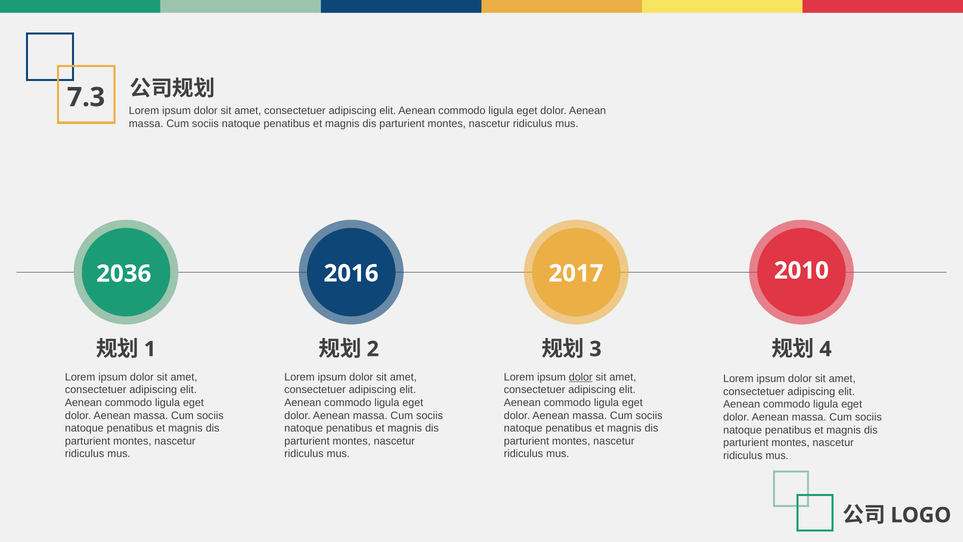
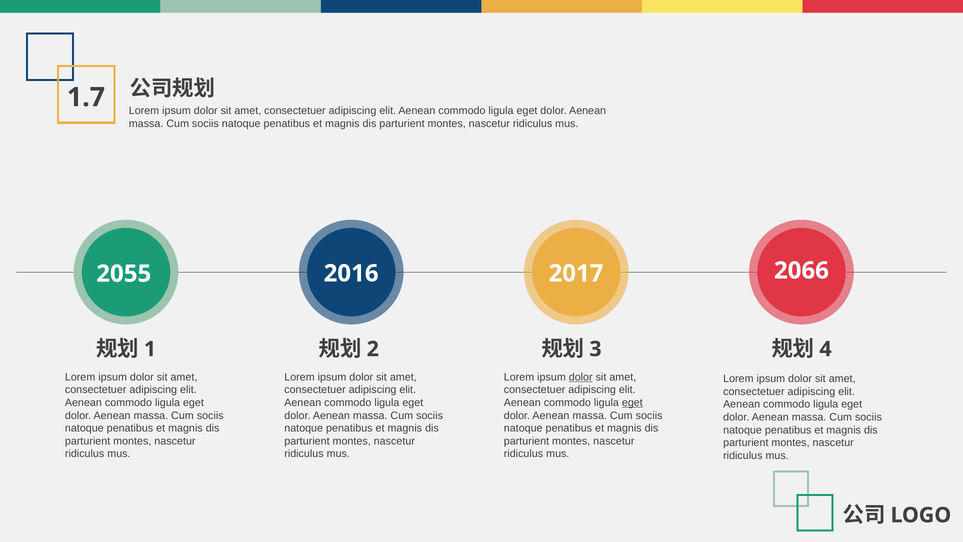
7.3: 7.3 -> 1.7 (86, 97)
2036: 2036 -> 2055 (124, 274)
2010: 2010 -> 2066 (801, 270)
eget underline: none -> present (632, 402)
